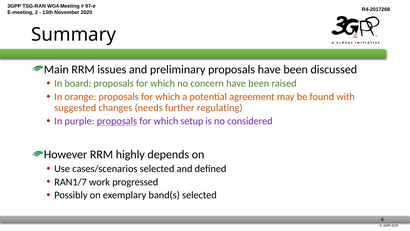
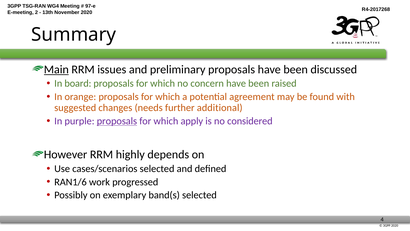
Main underline: none -> present (56, 69)
regulating: regulating -> additional (220, 108)
setup: setup -> apply (192, 121)
RAN1/7: RAN1/7 -> RAN1/6 (71, 182)
